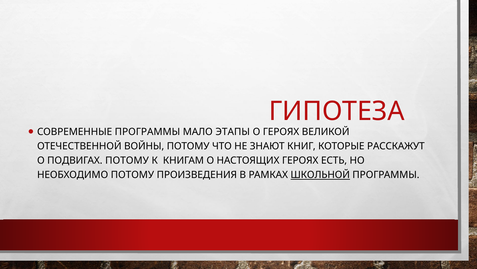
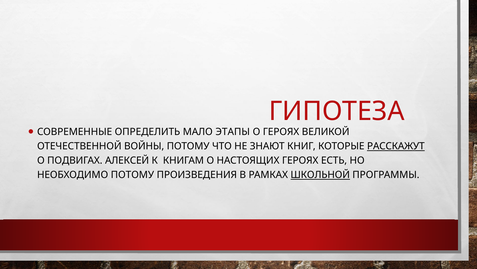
СОВРЕМЕННЫЕ ПРОГРАММЫ: ПРОГРАММЫ -> ОПРЕДЕЛИТЬ (147, 132)
РАССКАЖУТ underline: none -> present (396, 146)
ПОДВИГАХ ПОТОМУ: ПОТОМУ -> АЛЕКСЕЙ (127, 160)
